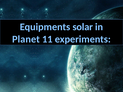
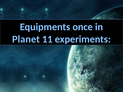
solar: solar -> once (83, 27)
